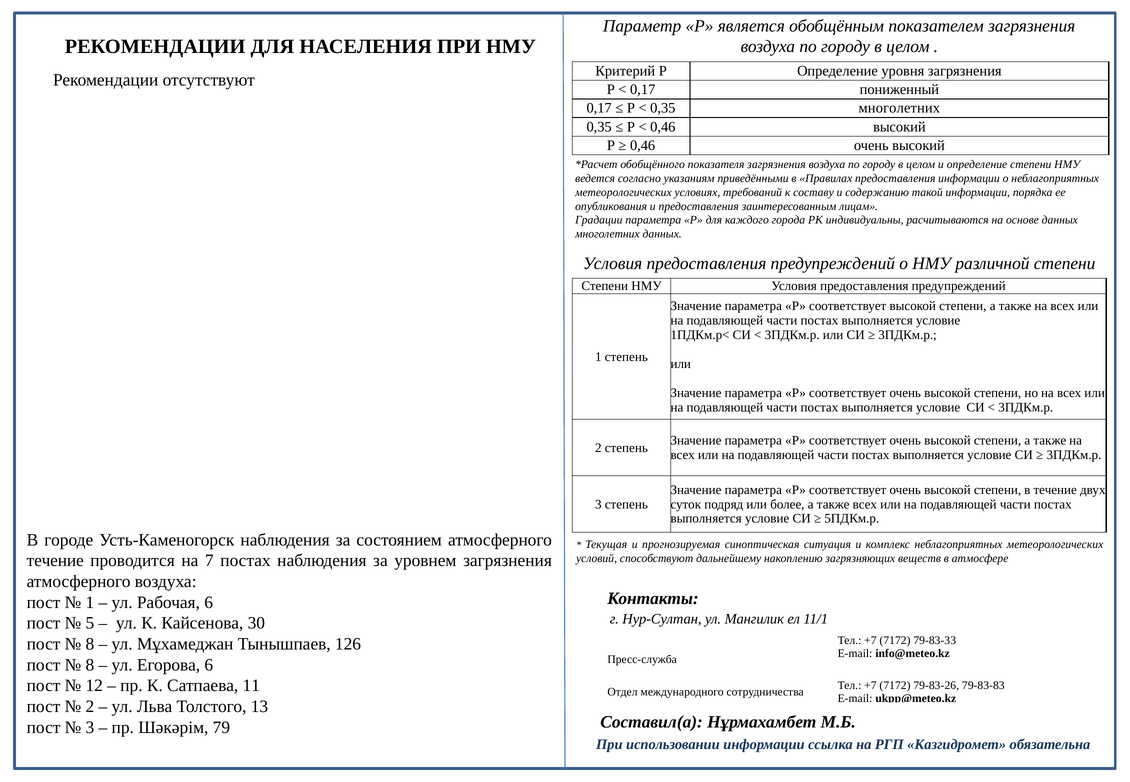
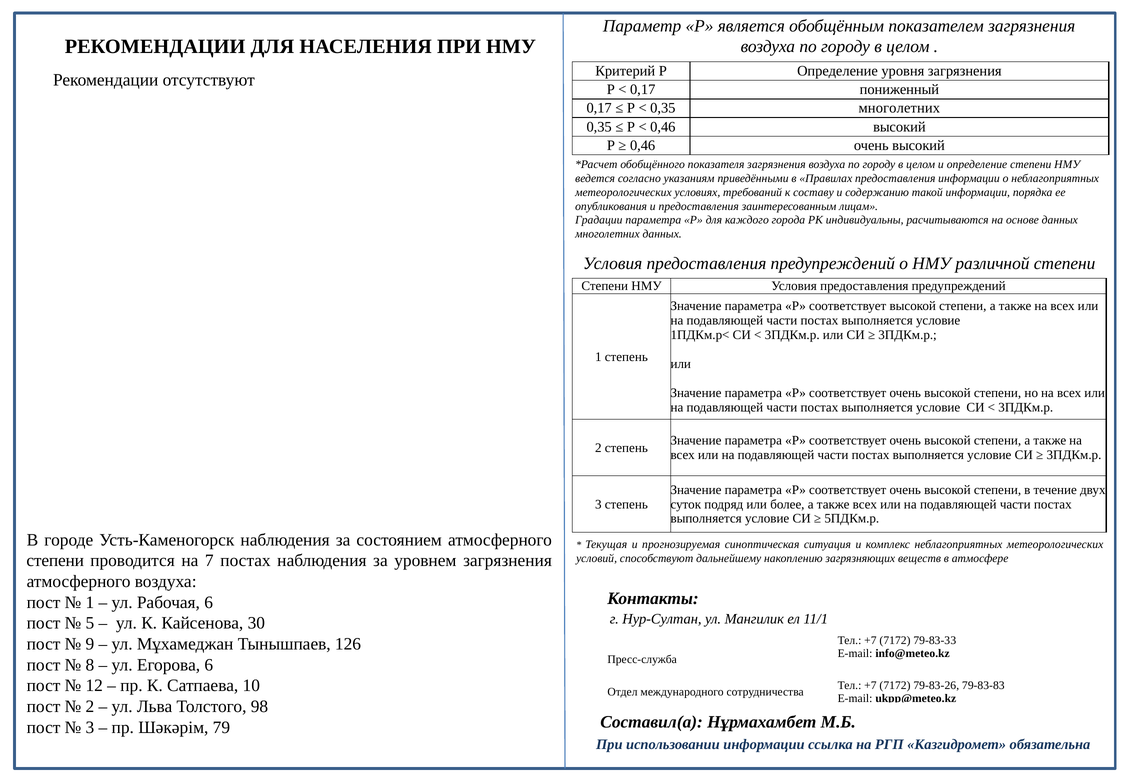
течение: течение -> степени (55, 561)
8: 8 -> 9 (90, 644)
11: 11 -> 10 (251, 686)
13: 13 -> 98 (259, 707)
